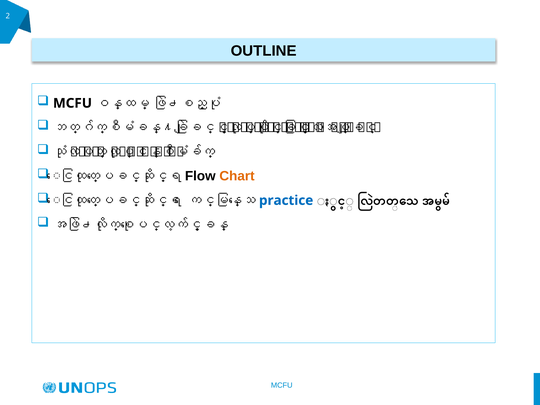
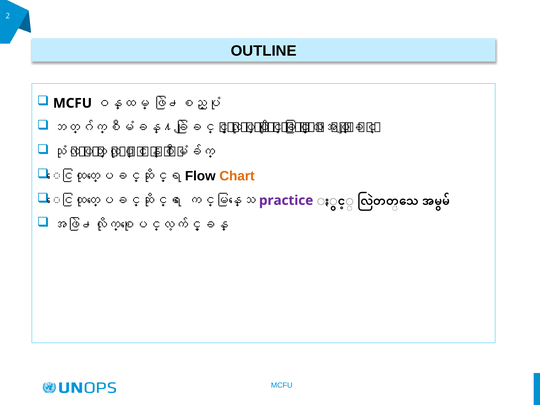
practice colour: blue -> purple (286, 200)
